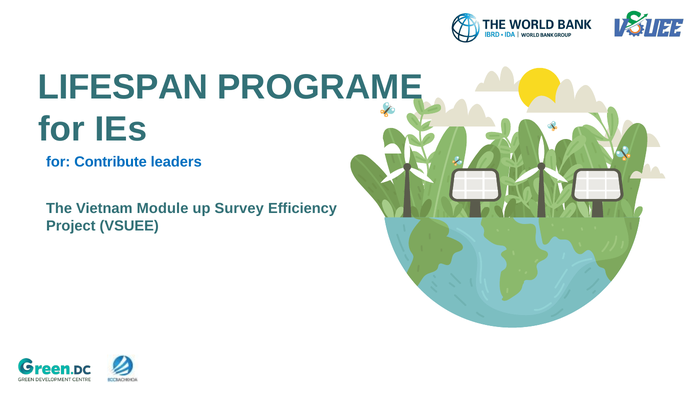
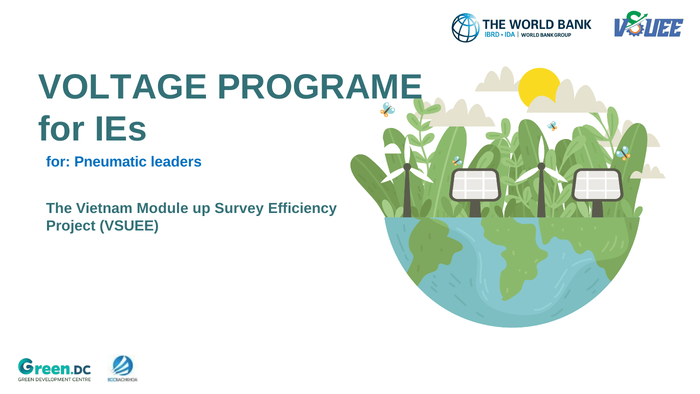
LIFESPAN: LIFESPAN -> VOLTAGE (123, 87)
Contribute: Contribute -> Pneumatic (111, 162)
